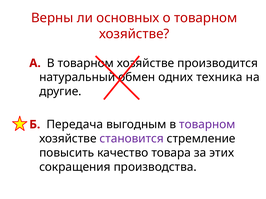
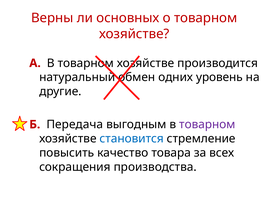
техника: техника -> уровень (219, 77)
становится colour: purple -> blue (132, 139)
этих: этих -> всех (222, 153)
